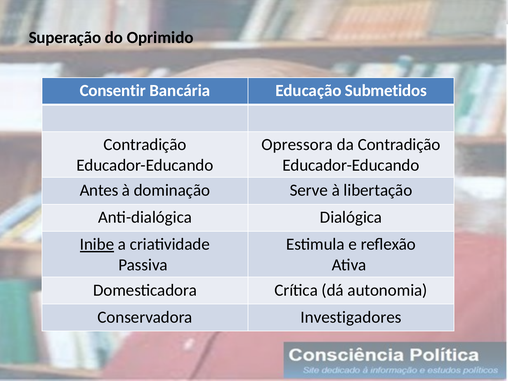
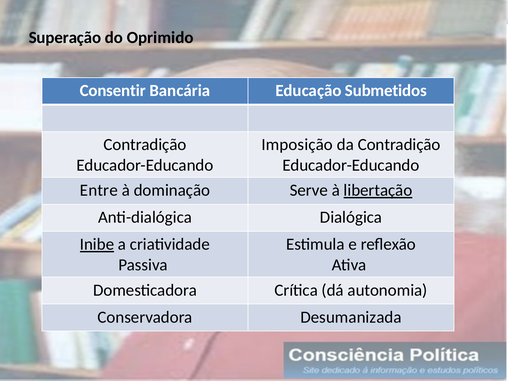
Opressora: Opressora -> Imposição (297, 145)
Antes: Antes -> Entre (99, 190)
libertação underline: none -> present (378, 190)
Investigadores: Investigadores -> Desumanizada (351, 317)
